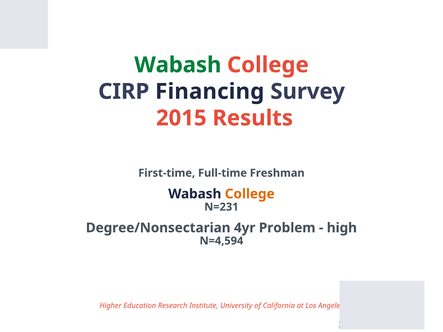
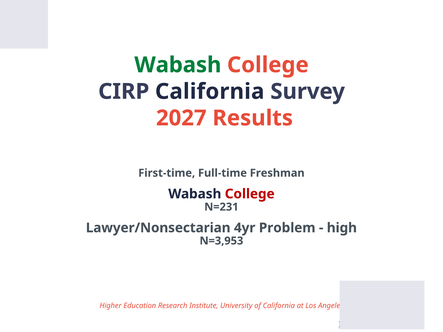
CIRP Financing: Financing -> California (210, 92)
2015: 2015 -> 2027 (181, 118)
College colour: orange -> red (250, 194)
Degree/Nonsectarian: Degree/Nonsectarian -> Lawyer/Nonsectarian (158, 228)
N=4,594: N=4,594 -> N=3,953 (221, 241)
